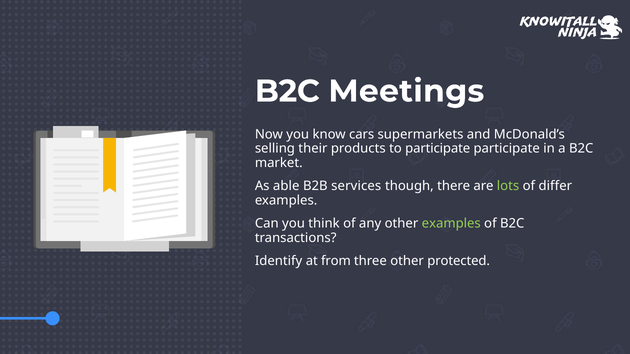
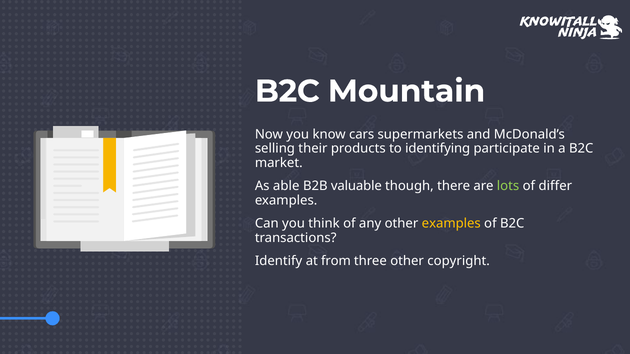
Meetings: Meetings -> Mountain (407, 91)
to participate: participate -> identifying (438, 149)
services: services -> valuable (356, 186)
examples colour: light green -> yellow (451, 224)
protected: protected -> copyright (459, 261)
